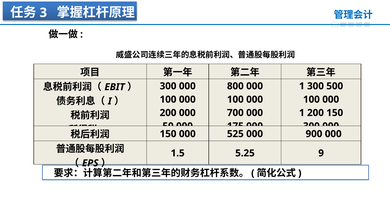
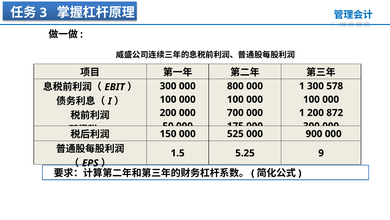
500: 500 -> 578 (335, 86)
200 150: 150 -> 872 (335, 112)
